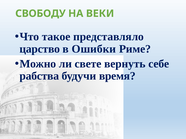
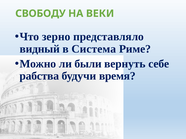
такое: такое -> зерно (56, 37)
царство: царство -> видный (40, 49)
Ошибки: Ошибки -> Система (94, 49)
свете: свете -> были (88, 64)
